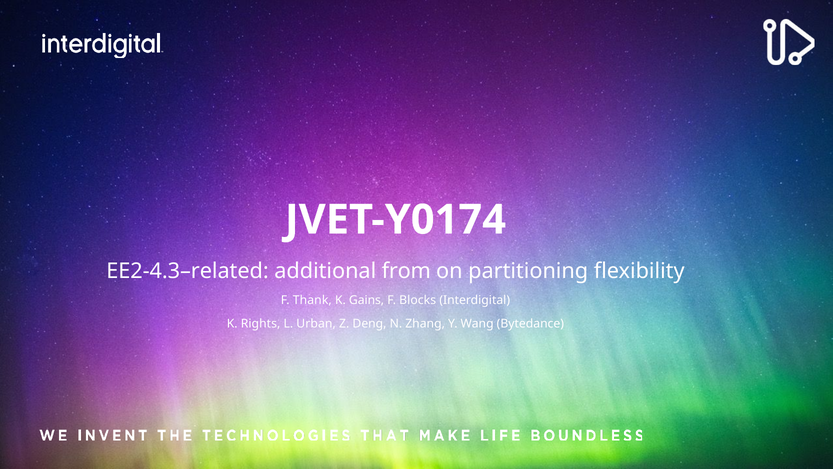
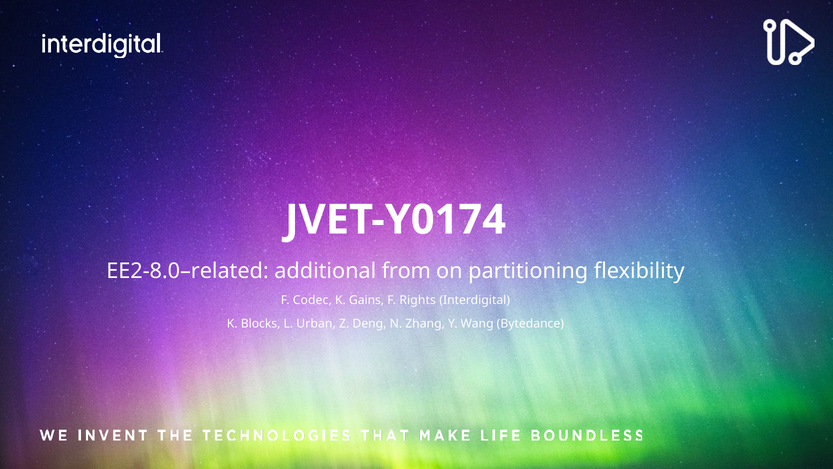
EE2-4.3–related: EE2-4.3–related -> EE2-8.0–related (187, 271)
Thank: Thank -> Codec (312, 300)
Blocks: Blocks -> Rights (418, 300)
Rights: Rights -> Blocks (261, 324)
